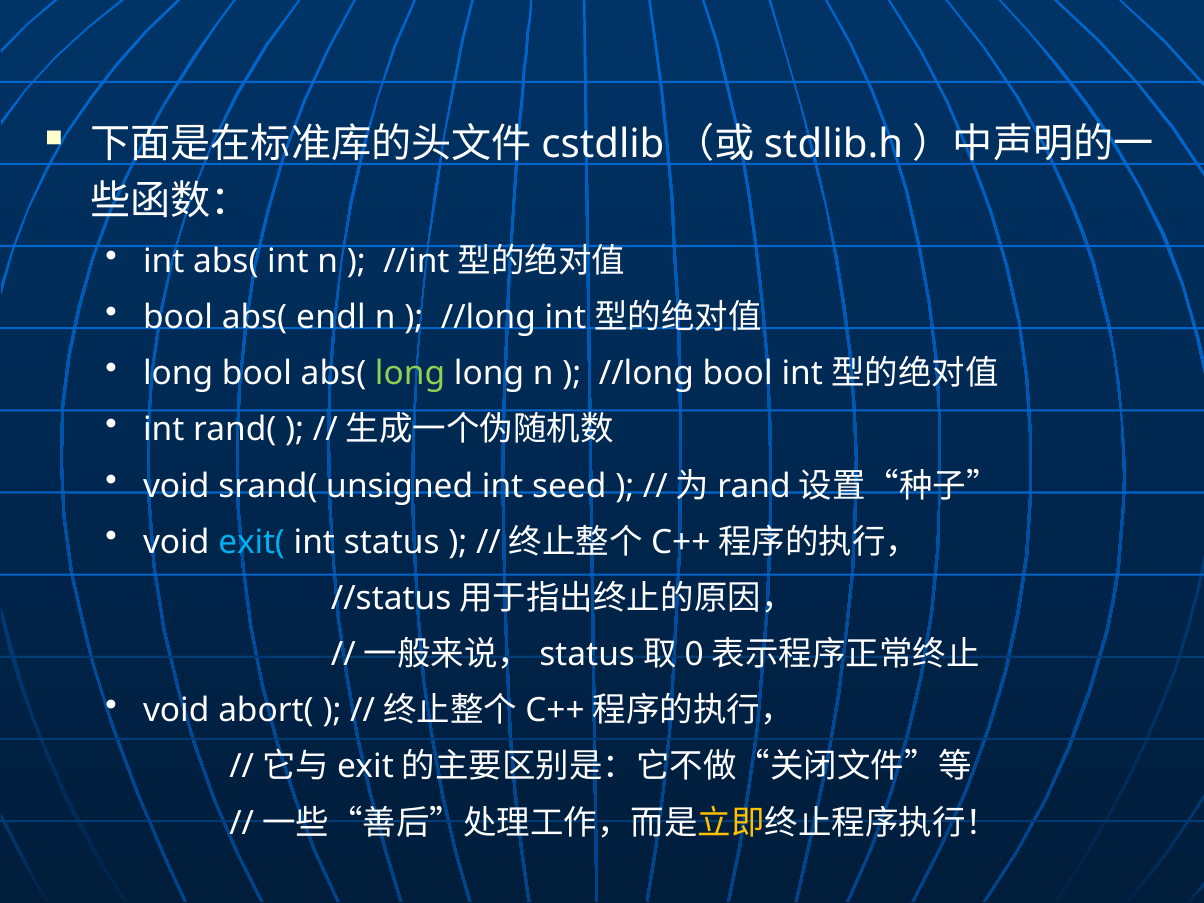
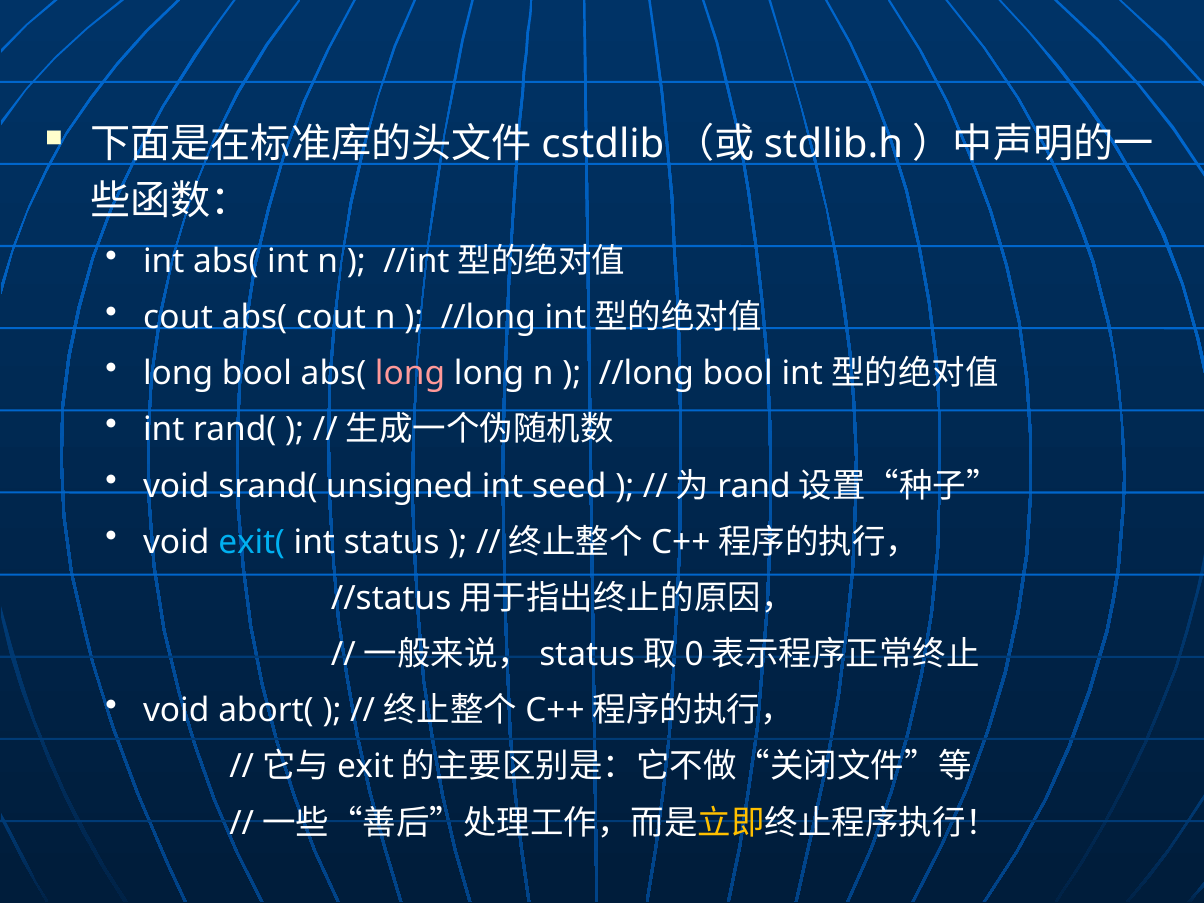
bool: bool -> cout (178, 318)
abs( endl: endl -> cout (331, 318)
long colour: light green -> pink (410, 374)
